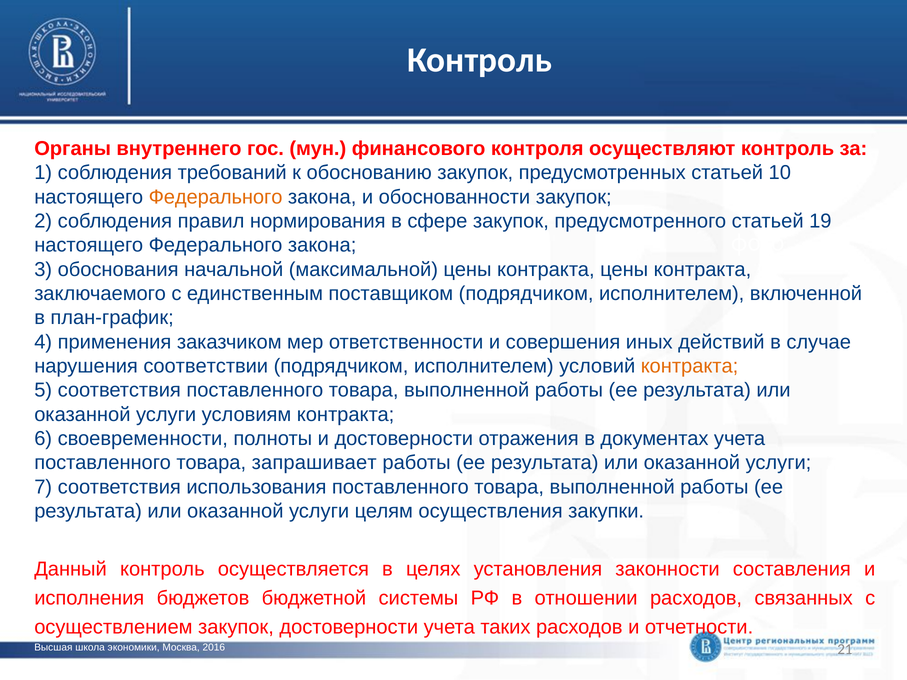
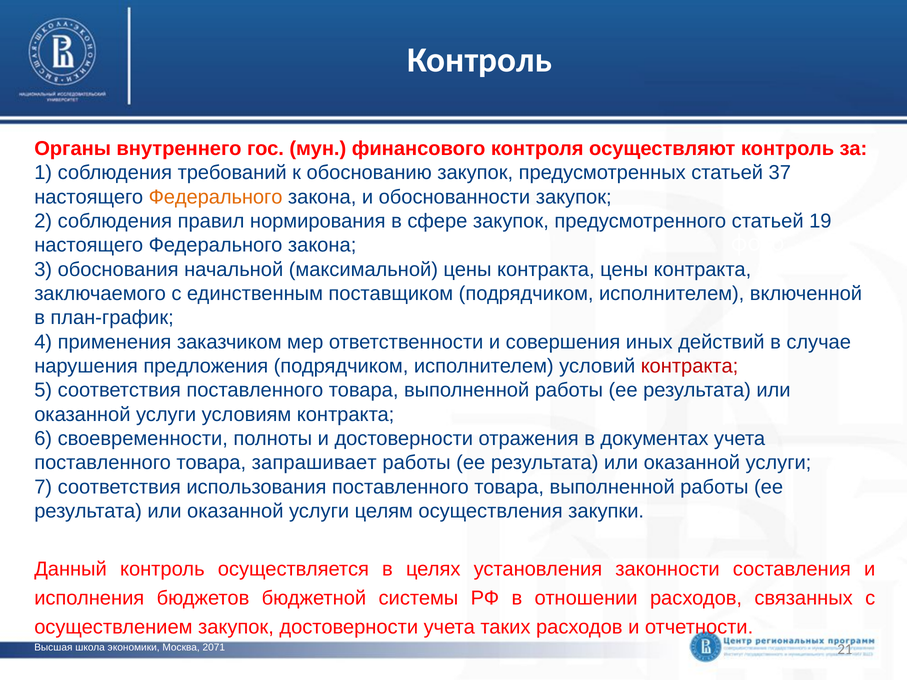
10: 10 -> 37 (780, 173)
соответствии: соответствии -> предложения (206, 366)
контракта colour: orange -> red (690, 366)
2016: 2016 -> 2071 (214, 648)
